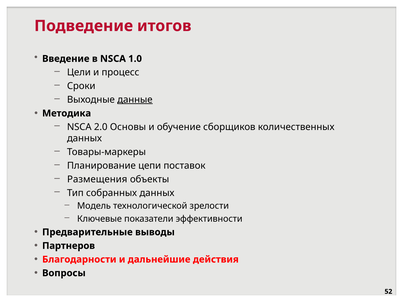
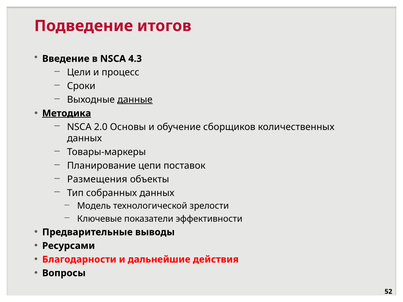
1.0: 1.0 -> 4.3 (135, 59)
Методика underline: none -> present (67, 113)
Партнеров: Партнеров -> Ресурсами (69, 246)
